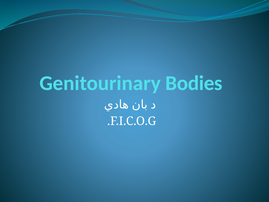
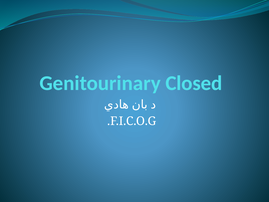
Bodies: Bodies -> Closed (194, 83)
